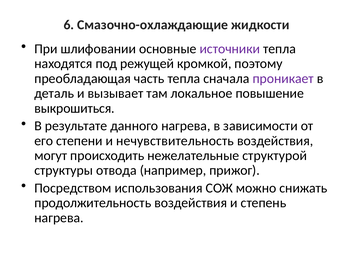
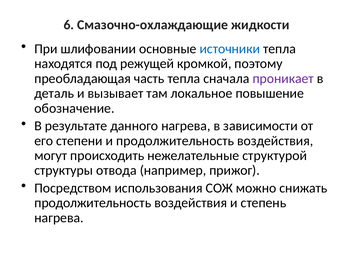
источники colour: purple -> blue (230, 49)
выкрошиться: выкрошиться -> обозначение (74, 108)
и нечувствительность: нечувствительность -> продолжительность (175, 141)
